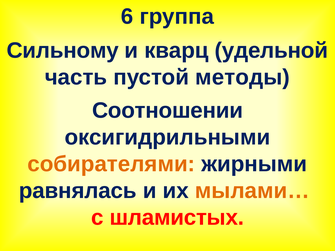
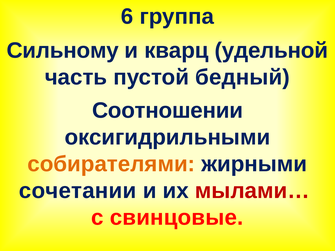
методы: методы -> бедный (243, 77)
равнялась: равнялась -> сочетании (78, 191)
мылами… colour: orange -> red (252, 191)
шламистых: шламистых -> свинцовые (177, 218)
